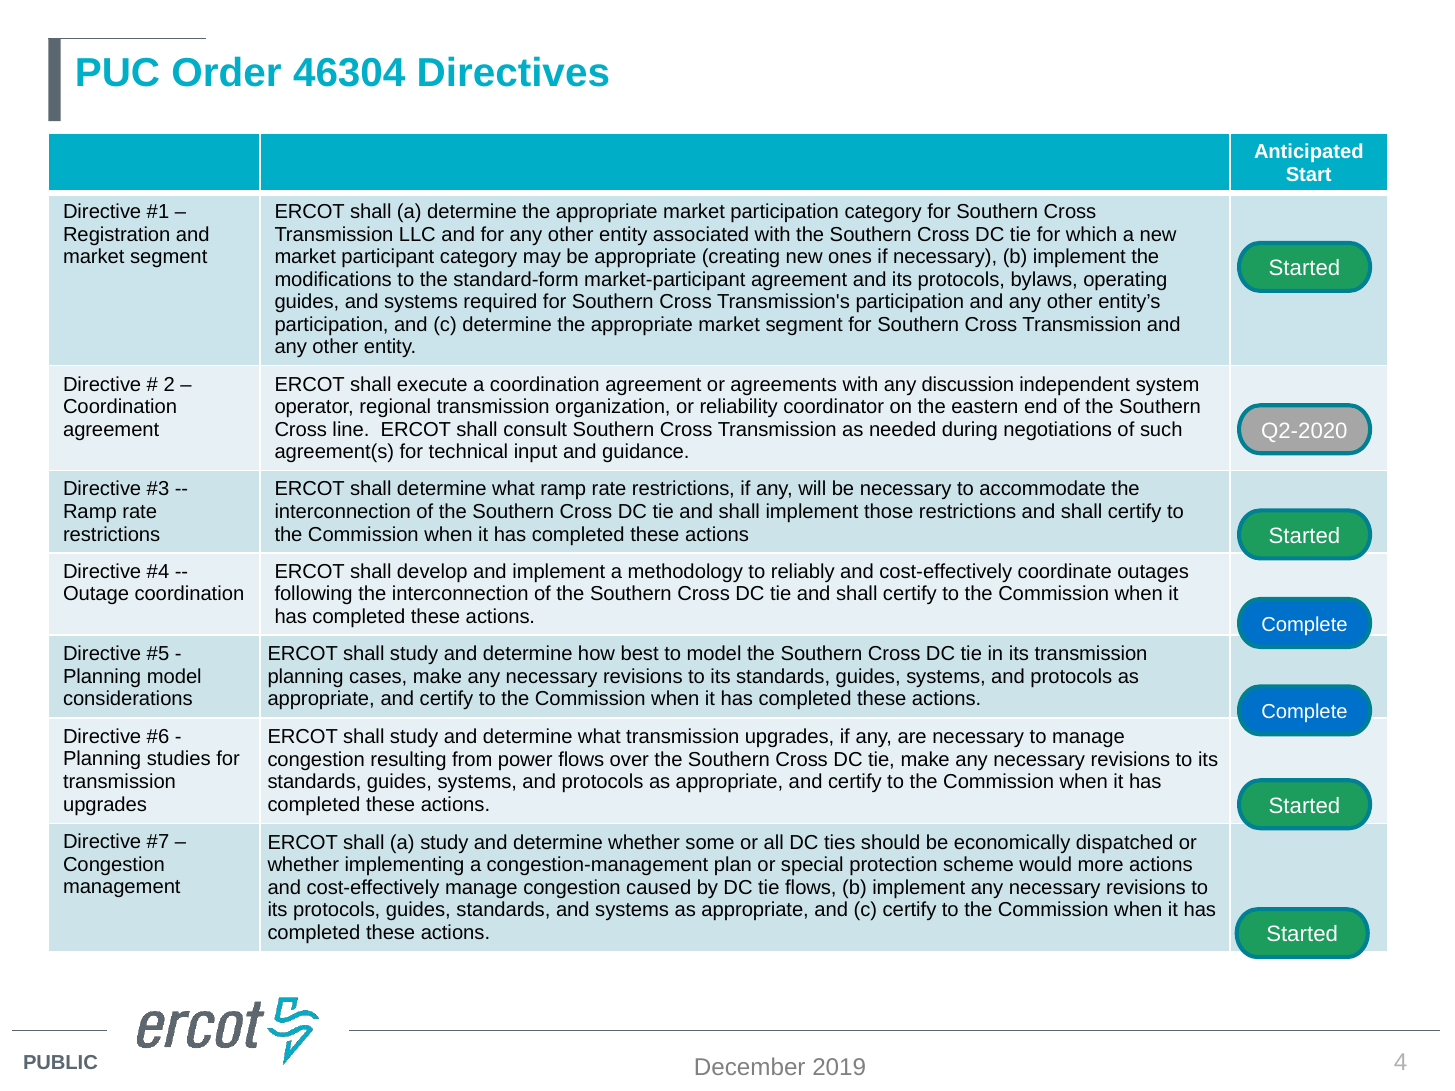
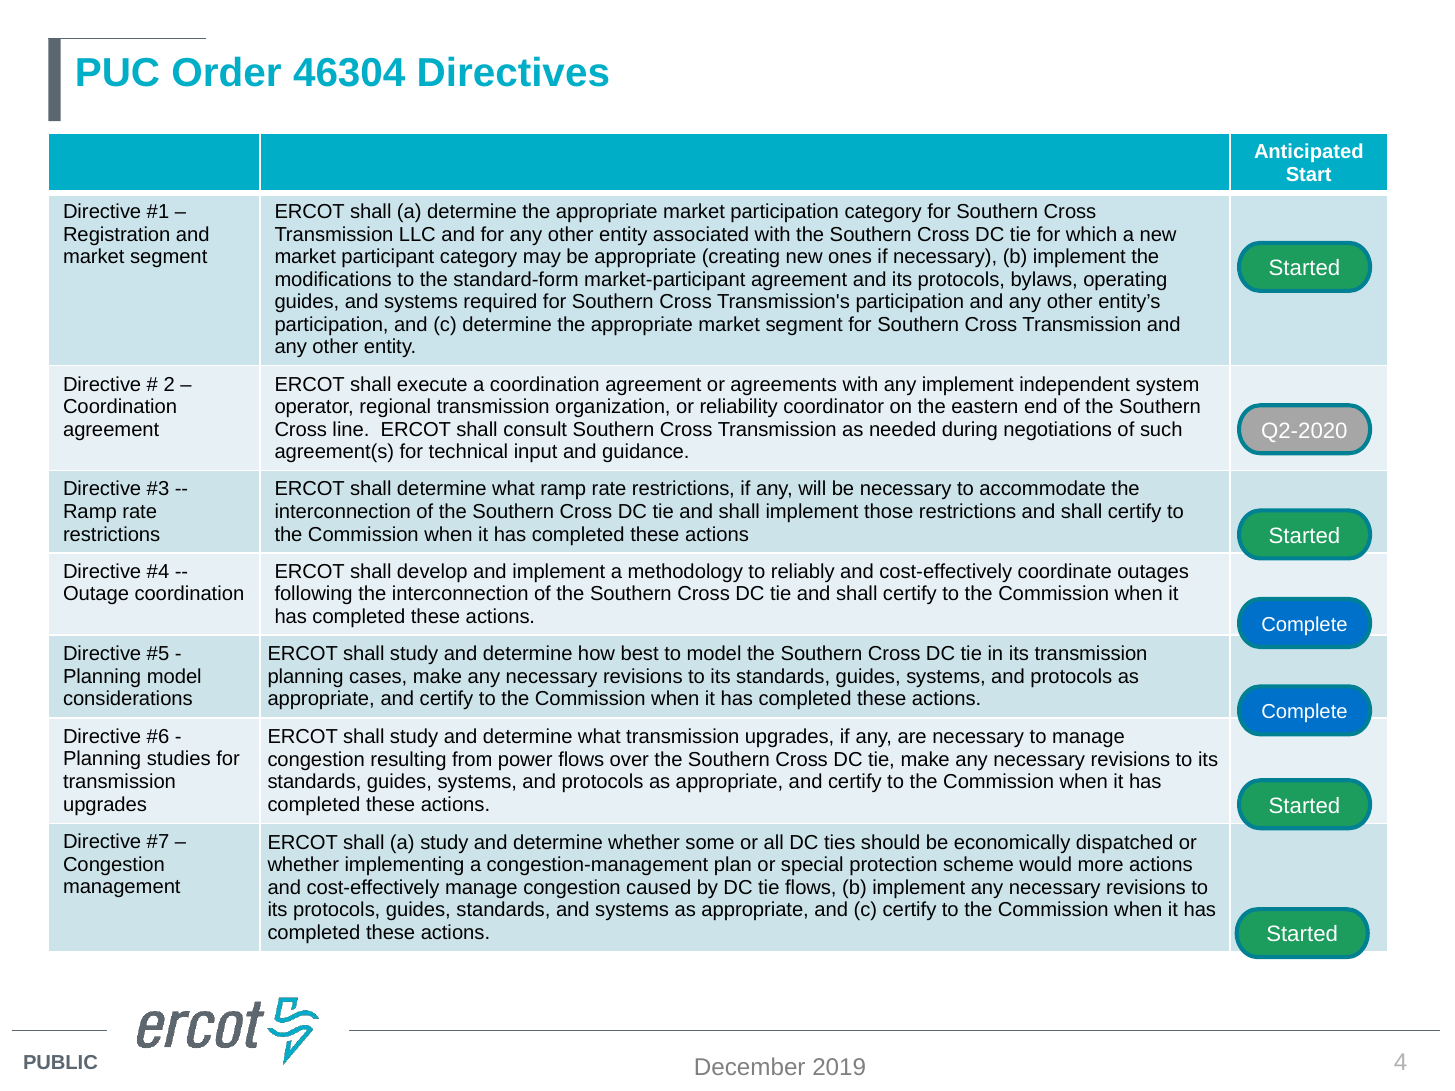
any discussion: discussion -> implement (968, 385)
